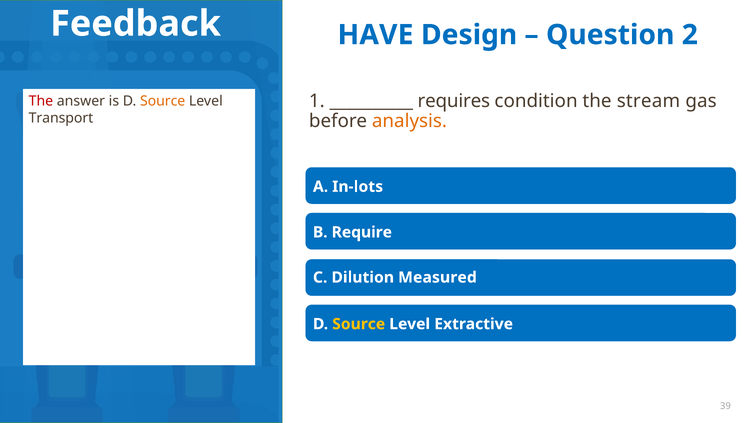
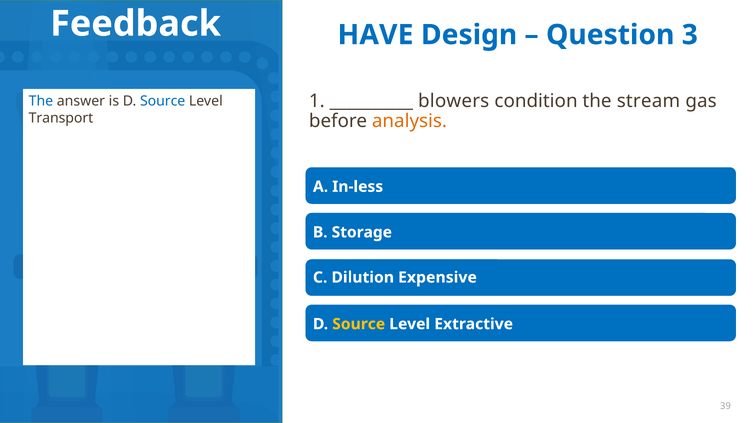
2: 2 -> 3 (690, 35)
requires: requires -> blowers (454, 101)
The colour: red -> blue (41, 101)
Source colour: orange -> blue (163, 101)
In-lots: In-lots -> In-less (358, 187)
Require: Require -> Storage (362, 233)
Measured: Measured -> Expensive (437, 278)
